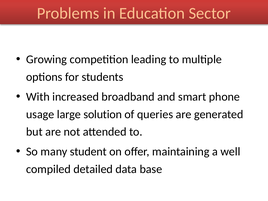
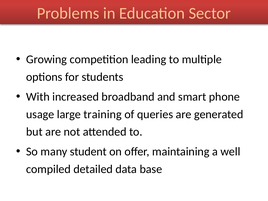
solution: solution -> training (103, 114)
